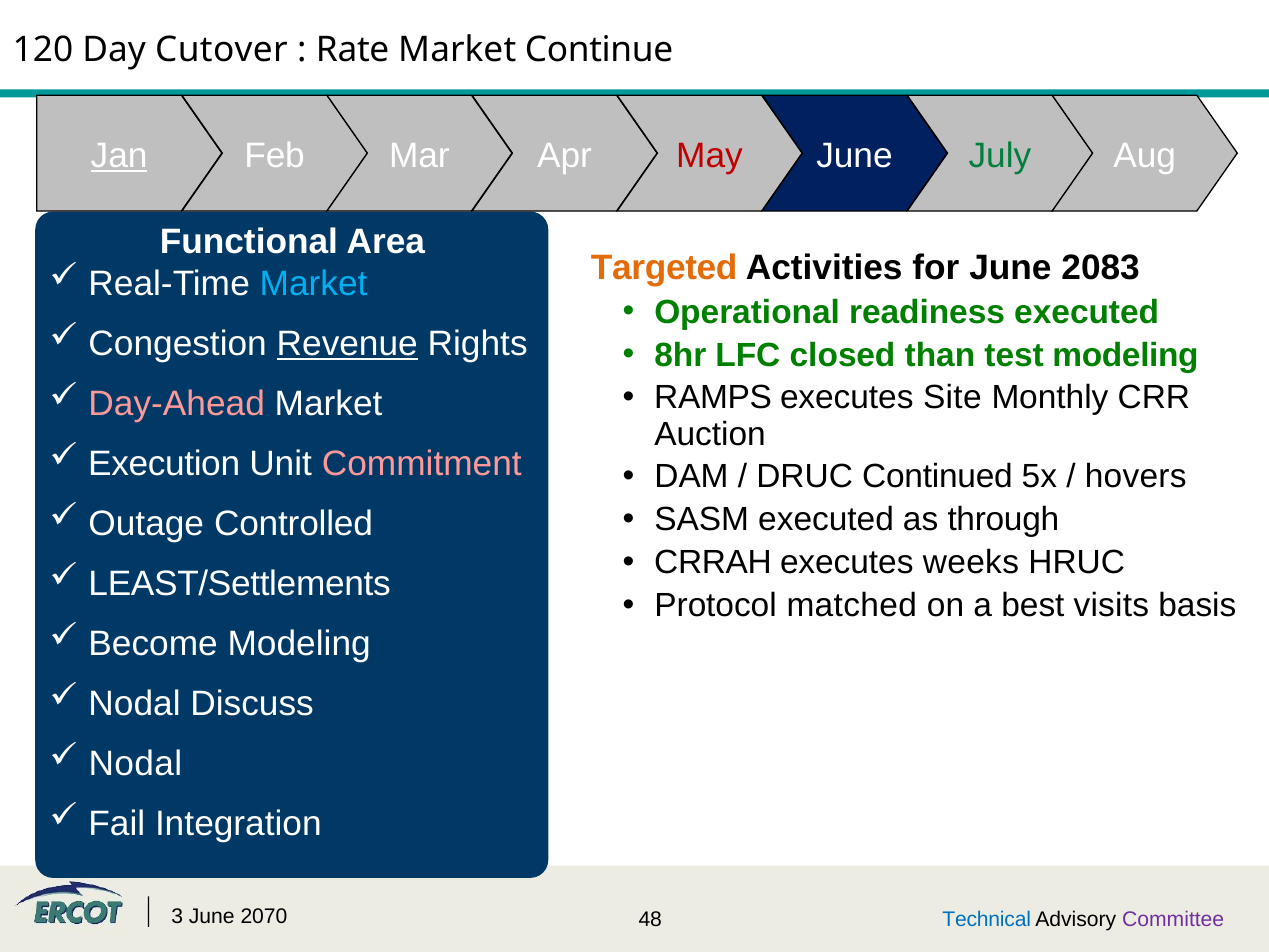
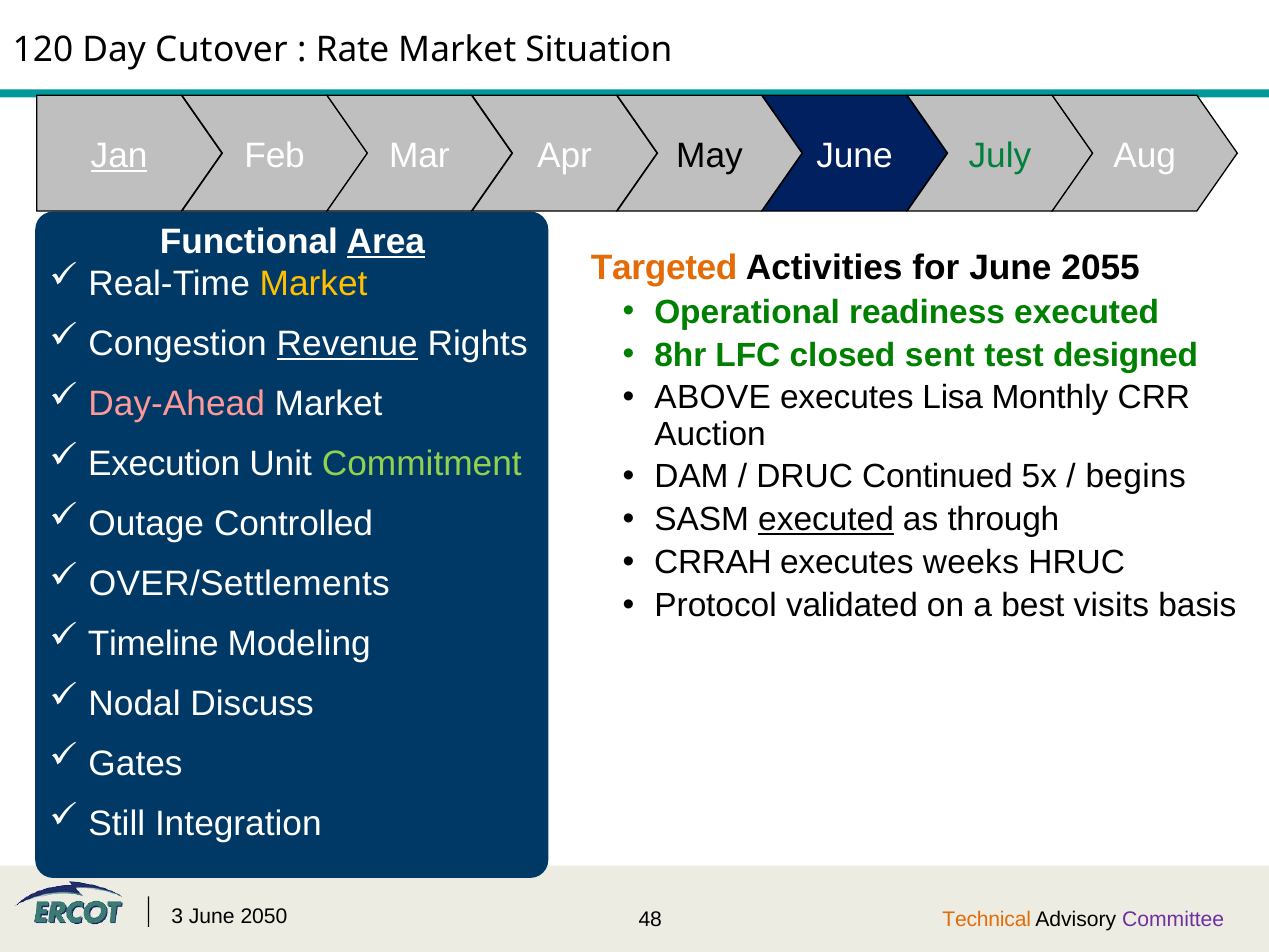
Continue: Continue -> Situation (599, 50)
May colour: red -> black (709, 156)
Area underline: none -> present (386, 241)
2083: 2083 -> 2055 (1101, 268)
Market colour: light blue -> yellow (314, 284)
than: than -> sent (940, 355)
test modeling: modeling -> designed (1125, 355)
RAMPS: RAMPS -> ABOVE (713, 398)
Site: Site -> Lisa (953, 398)
Commitment colour: pink -> light green (422, 464)
hovers: hovers -> begins (1136, 477)
executed underline: none -> present (826, 520)
LEAST/Settlements: LEAST/Settlements -> OVER/Settlements (239, 583)
matched: matched -> validated (852, 605)
Become: Become -> Timeline (153, 643)
Nodal: Nodal -> Gates (136, 763)
Fail: Fail -> Still (117, 823)
2070: 2070 -> 2050 (264, 917)
Technical colour: blue -> orange (987, 919)
